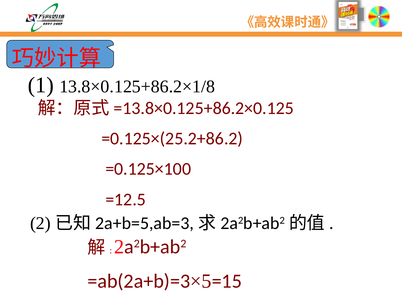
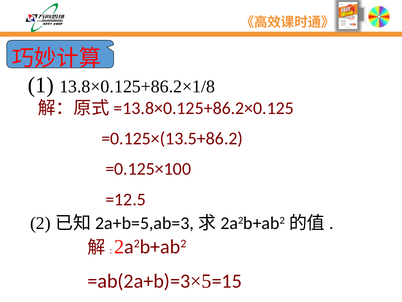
=0.125×(25.2+86.2: =0.125×(25.2+86.2 -> =0.125×(13.5+86.2 (172, 138)
